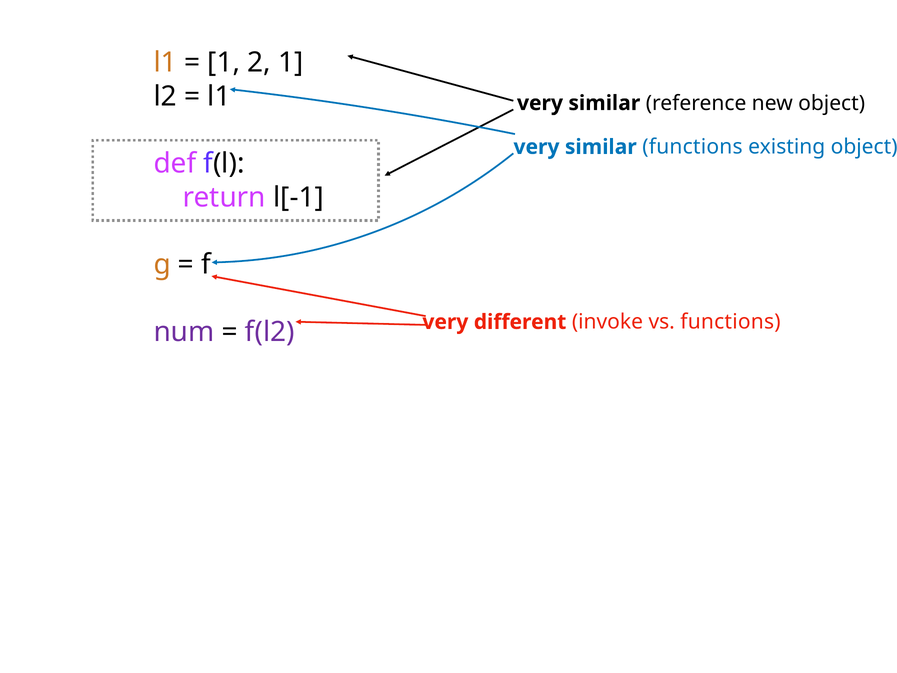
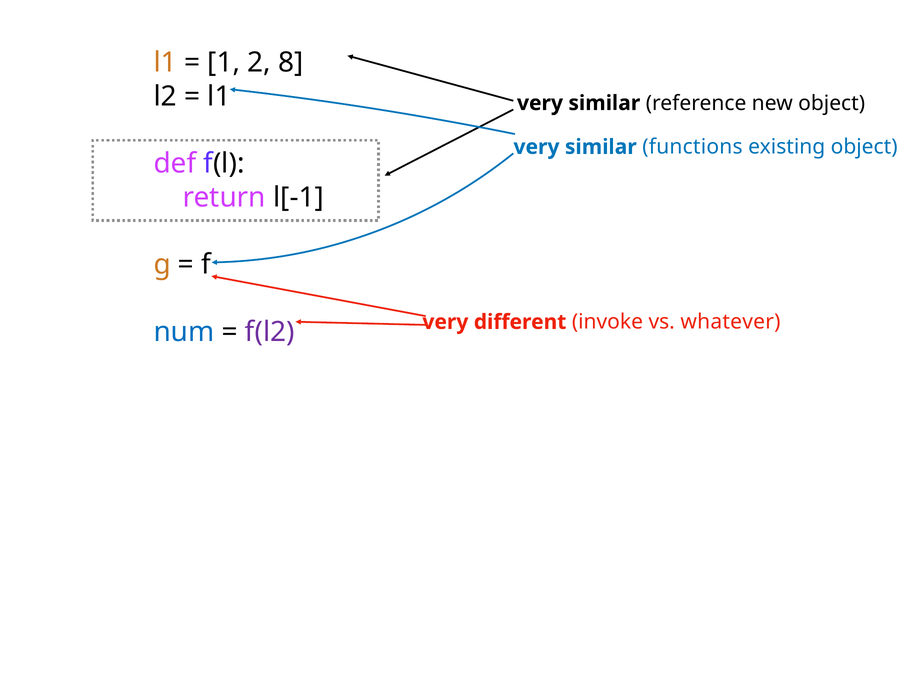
2 1: 1 -> 8 (291, 63)
vs functions: functions -> whatever (730, 322)
num colour: purple -> blue (184, 332)
